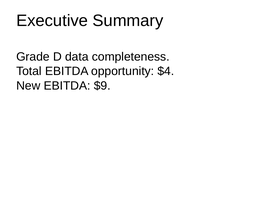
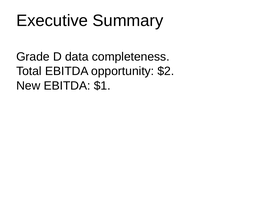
$4: $4 -> $2 (166, 71)
$9: $9 -> $1 (102, 86)
